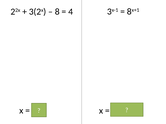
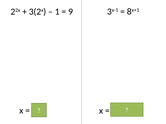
8: 8 -> 1 (57, 12)
4: 4 -> 9 (71, 12)
